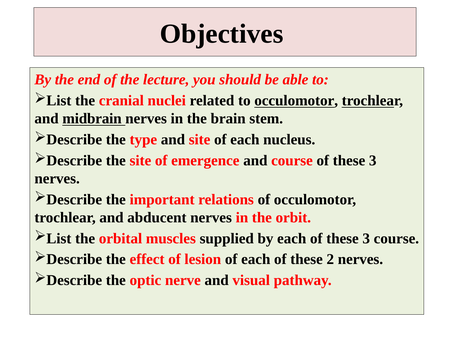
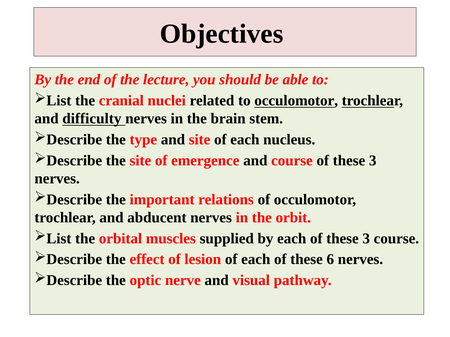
midbrain: midbrain -> difficulty (92, 119)
2: 2 -> 6 (330, 260)
